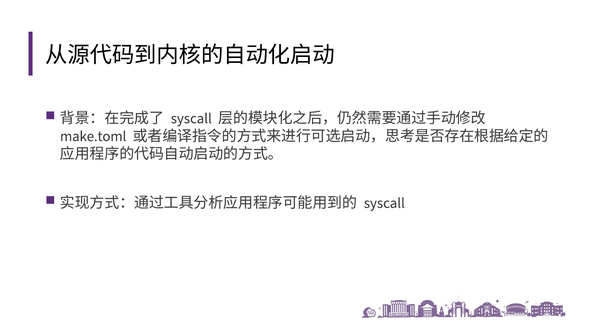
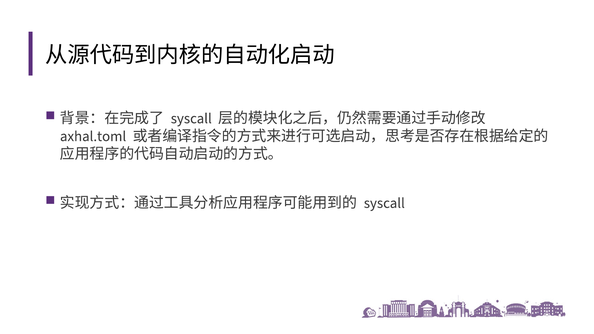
make.toml: make.toml -> axhal.toml (93, 136)
